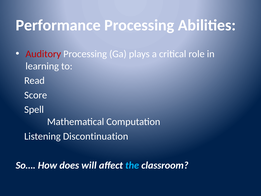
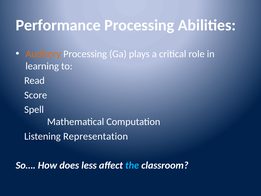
Auditory colour: red -> orange (43, 54)
Discontinuation: Discontinuation -> Representation (96, 136)
will: will -> less (89, 165)
